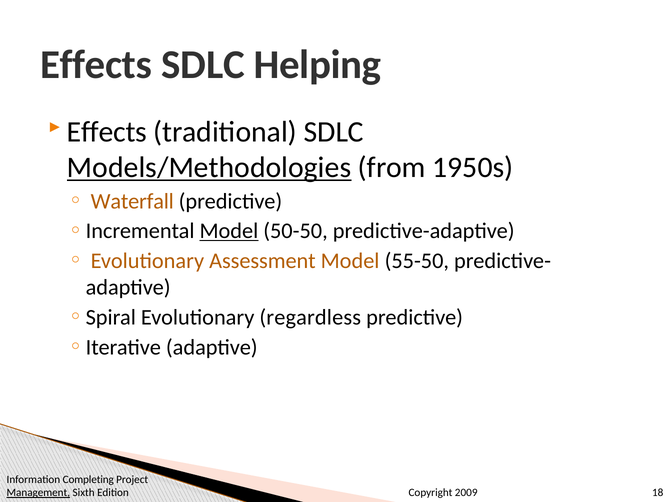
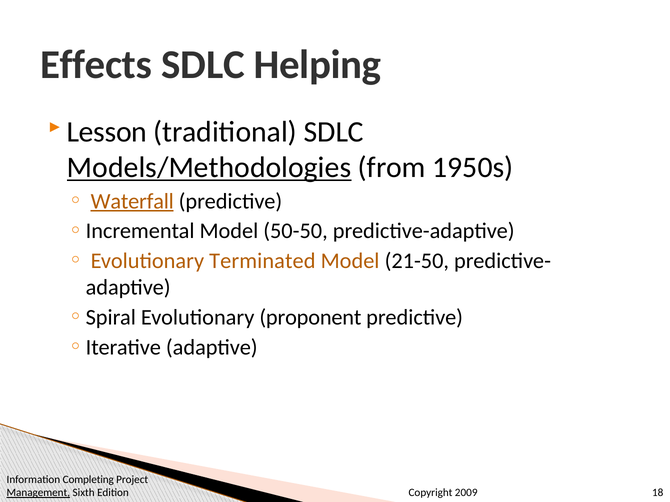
Effects: Effects -> Lesson (107, 132)
Waterfall underline: none -> present (132, 201)
Model underline: present -> none (229, 231)
Assessment: Assessment -> Terminated (262, 261)
55-50: 55-50 -> 21-50 (417, 261)
regardless: regardless -> proponent (310, 318)
